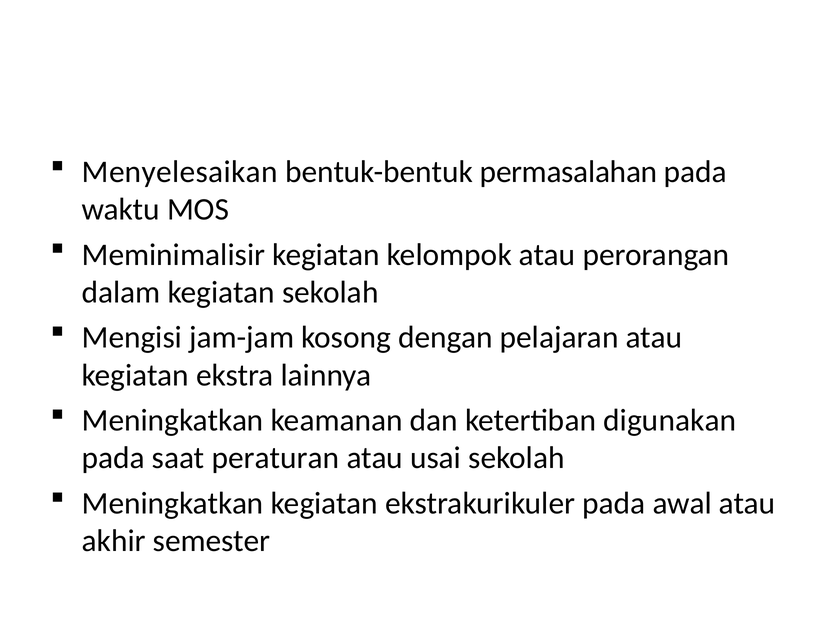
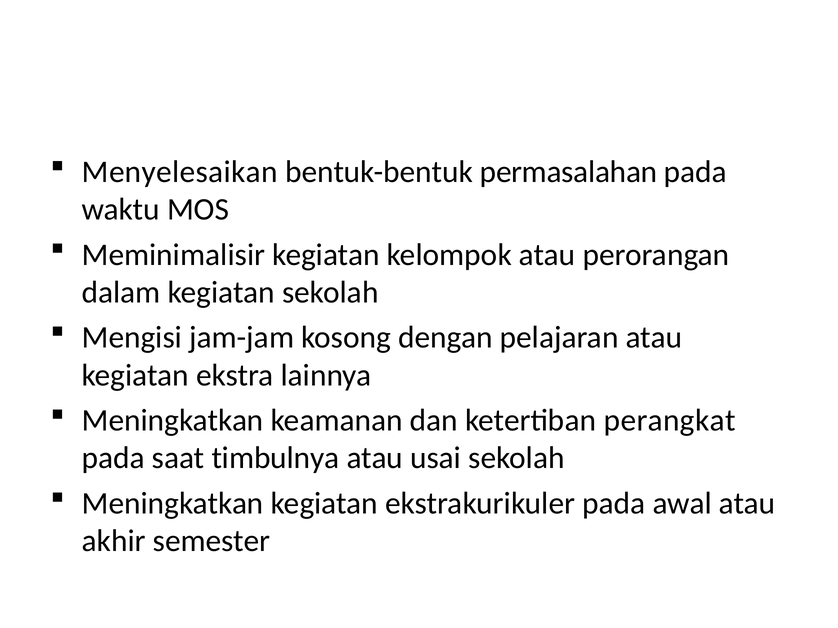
digunakan: digunakan -> perangkat (670, 421)
peraturan: peraturan -> timbulnya (276, 458)
